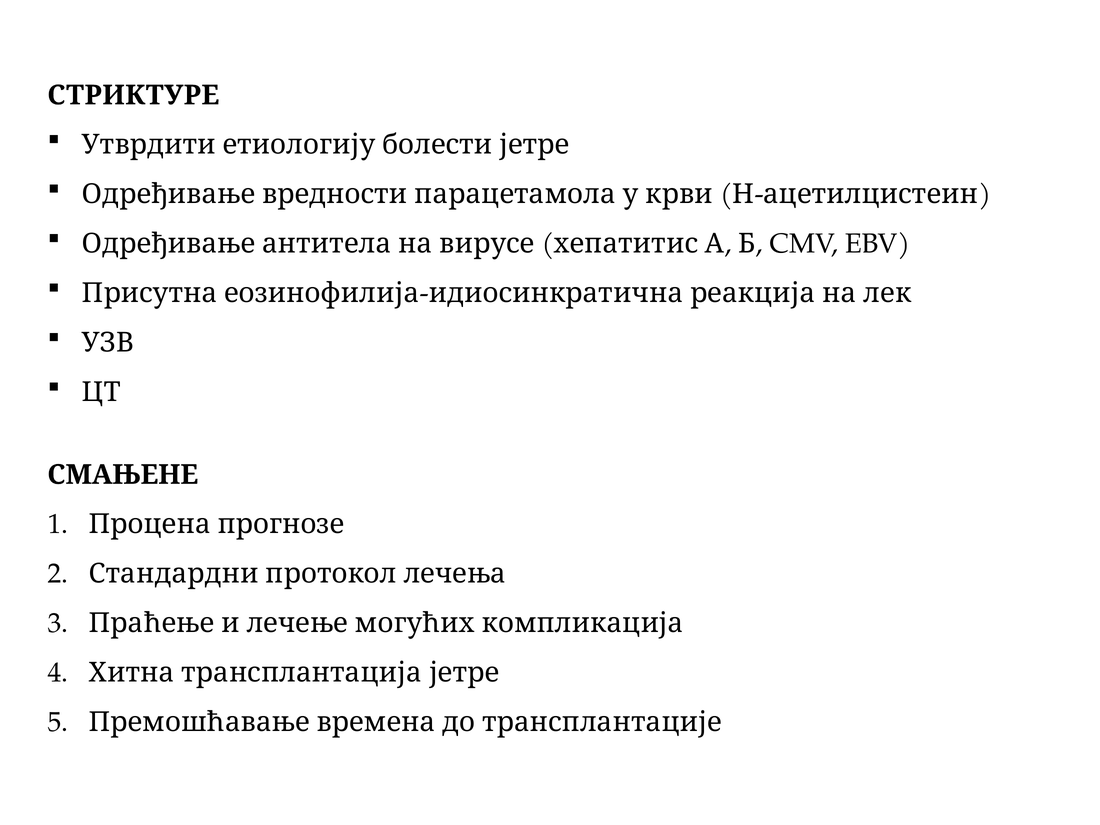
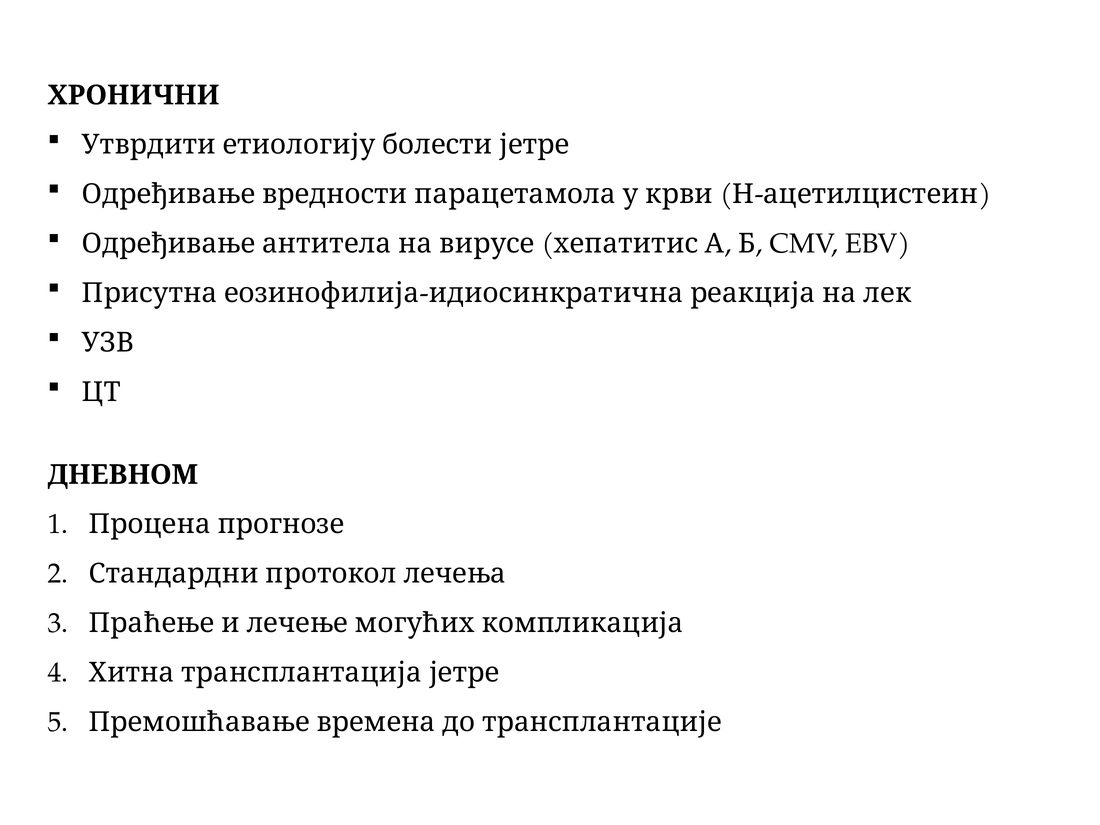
СТРИКТУРЕ: СТРИКТУРЕ -> ХРОНИЧНИ (133, 95)
СМАЊЕНЕ: СМАЊЕНЕ -> ДНЕВНОМ (123, 475)
